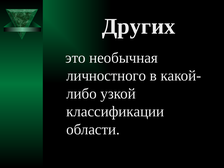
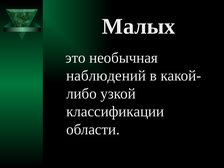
Других: Других -> Малых (139, 26)
личностного: личностного -> наблюдений (106, 76)
